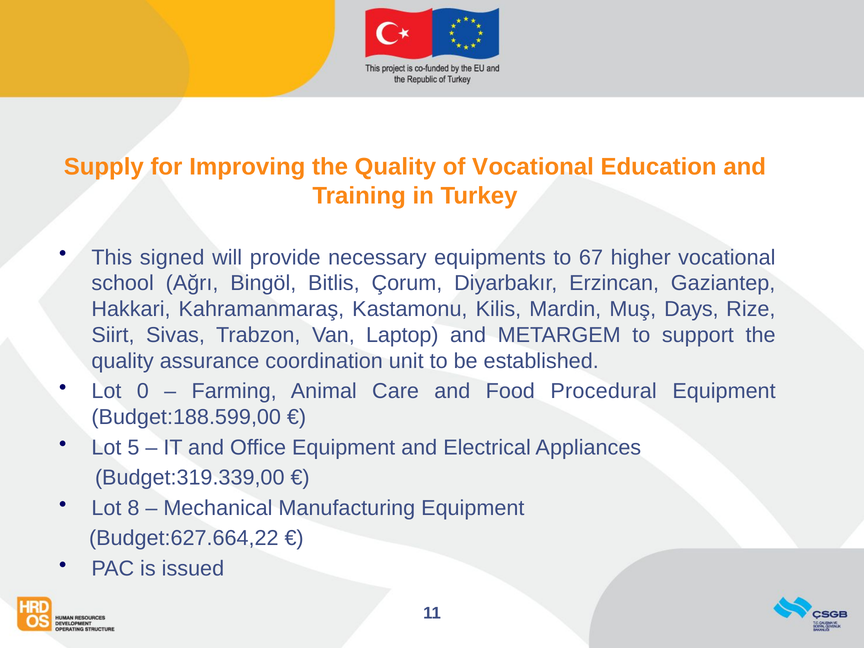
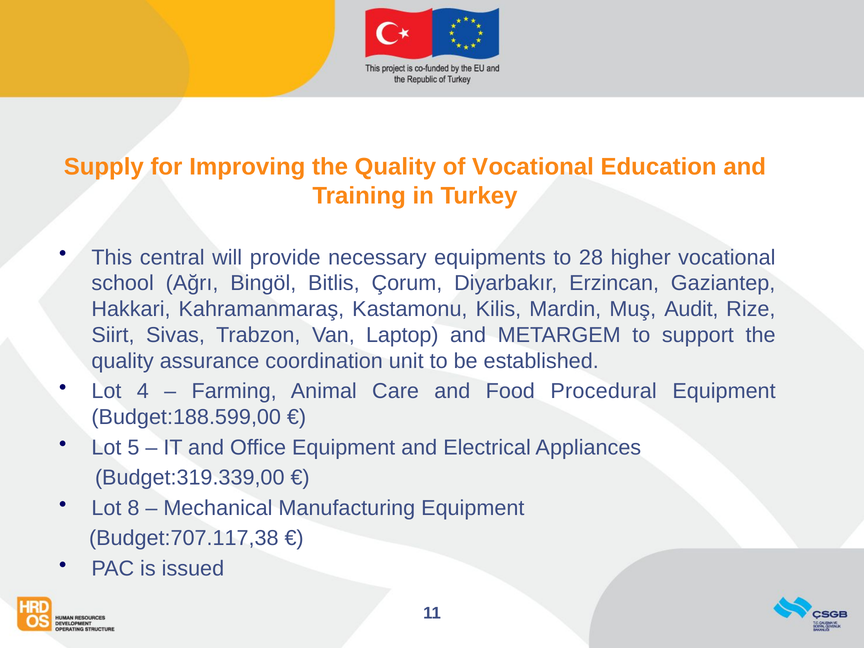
signed: signed -> central (172, 257)
67: 67 -> 28 (591, 257)
Days: Days -> Audit (691, 309)
0: 0 -> 4 (143, 391)
Budget:627.664,22: Budget:627.664,22 -> Budget:707.117,38 (184, 538)
